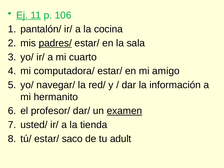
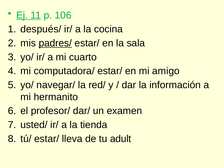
pantalón/: pantalón/ -> después/ (41, 29)
examen underline: present -> none (124, 111)
saco: saco -> lleva (72, 139)
